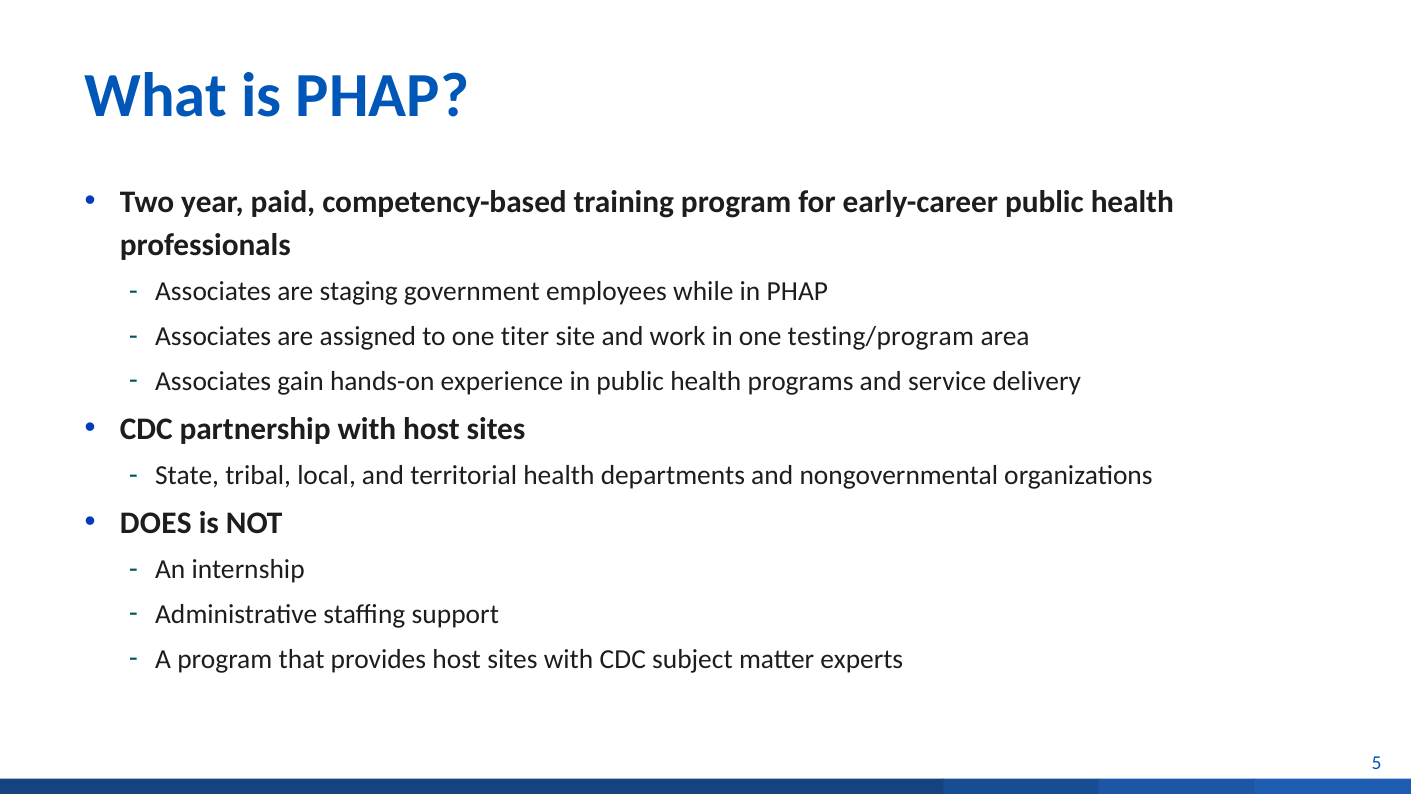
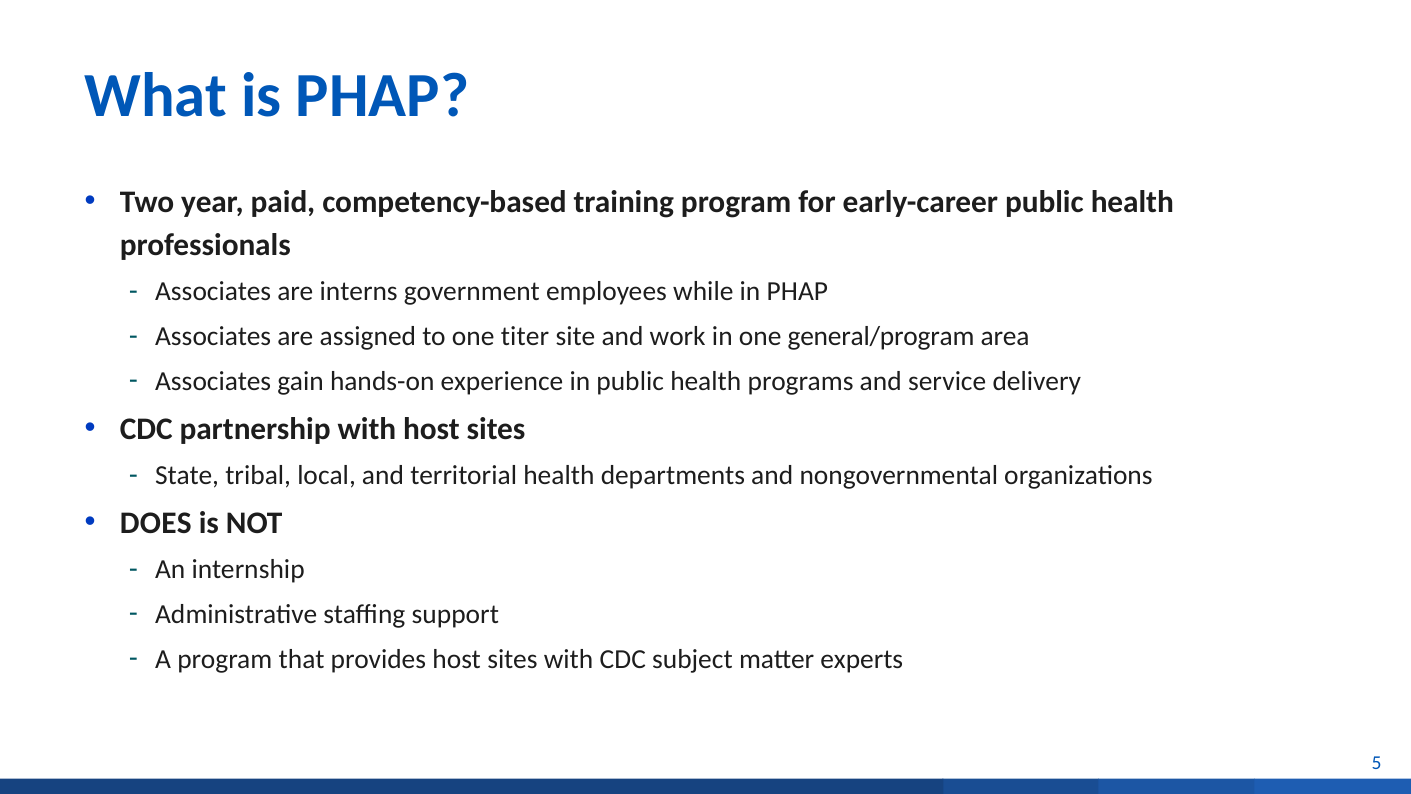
staging: staging -> interns (359, 292)
testing/program: testing/program -> general/program (881, 336)
